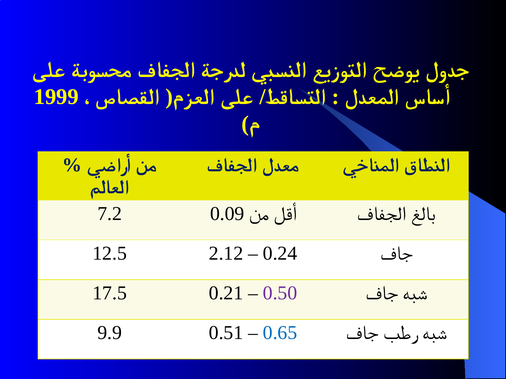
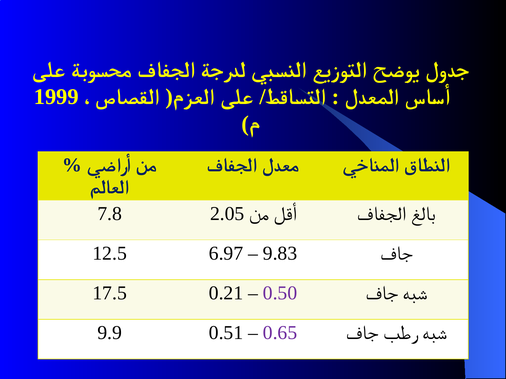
7.2: 7.2 -> 7.8 (110, 214)
0.09: 0.09 -> 2.05 (227, 214)
2.12: 2.12 -> 6.97 (226, 254)
0.24: 0.24 -> 9.83 (280, 254)
0.65 colour: blue -> purple (280, 333)
